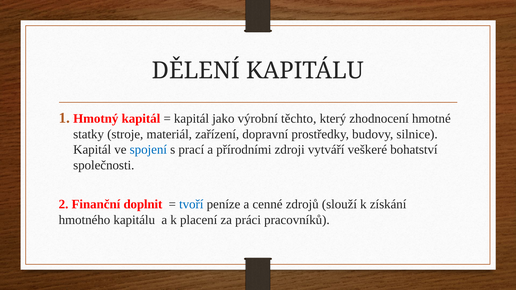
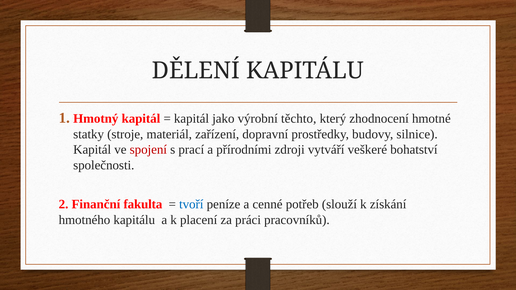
spojení colour: blue -> red (148, 150)
doplnit: doplnit -> fakulta (143, 205)
zdrojů: zdrojů -> potřeb (302, 205)
